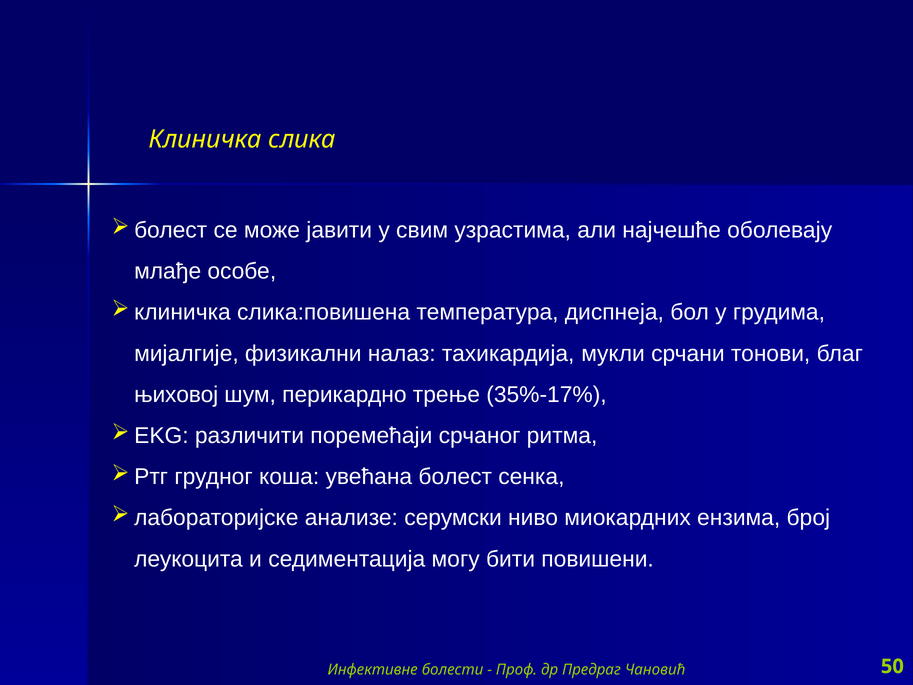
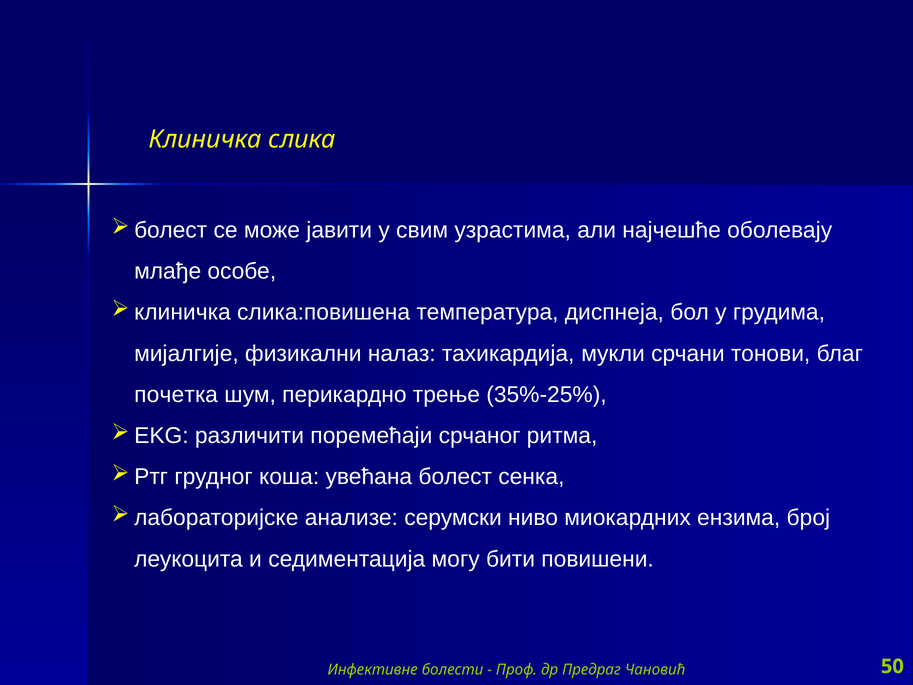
њиховој: њиховој -> почетка (176, 395)
35%-17%: 35%-17% -> 35%-25% (546, 395)
